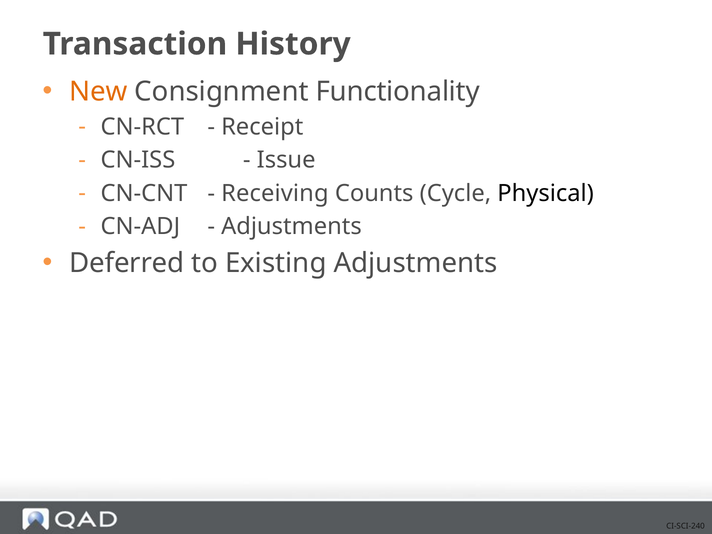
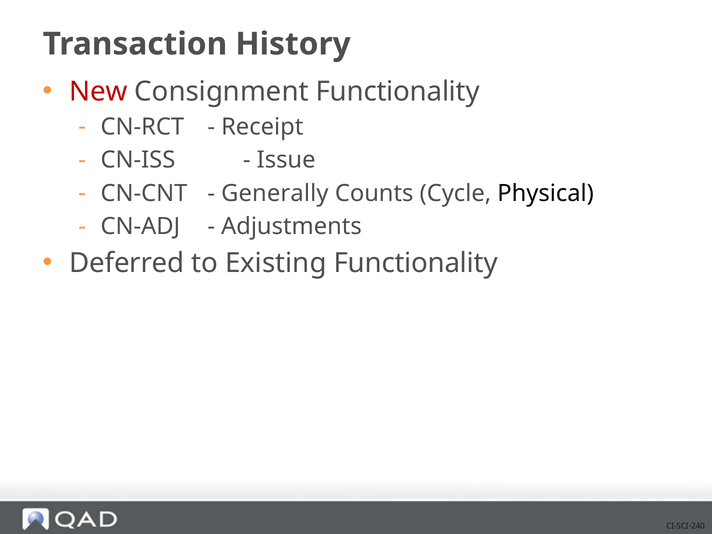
New colour: orange -> red (98, 92)
Receiving: Receiving -> Generally (275, 193)
Existing Adjustments: Adjustments -> Functionality (416, 263)
